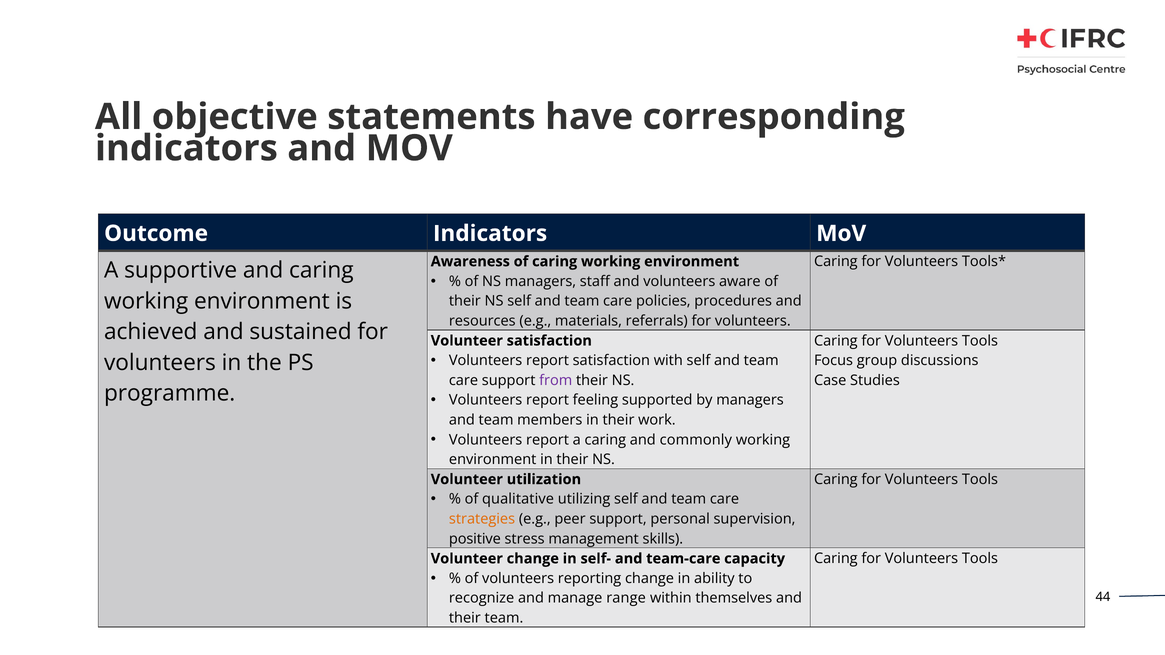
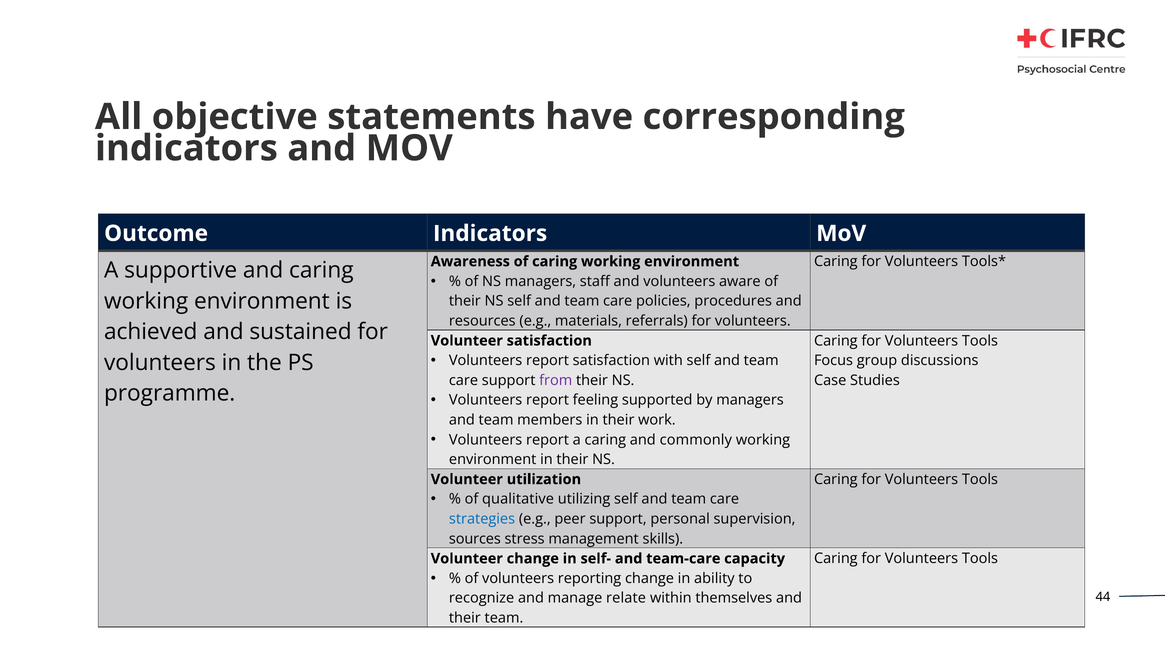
strategies colour: orange -> blue (482, 519)
positive: positive -> sources (475, 539)
range: range -> relate (626, 599)
